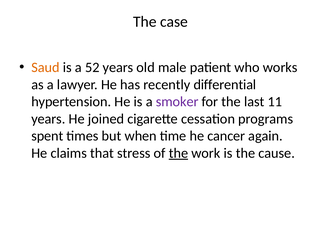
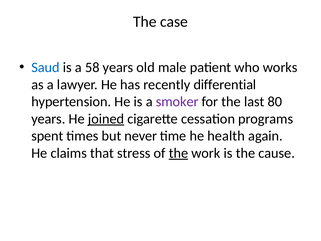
Saud colour: orange -> blue (45, 67)
52: 52 -> 58 (92, 67)
11: 11 -> 80 (275, 102)
joined underline: none -> present (106, 119)
when: when -> never (141, 136)
cancer: cancer -> health (226, 136)
